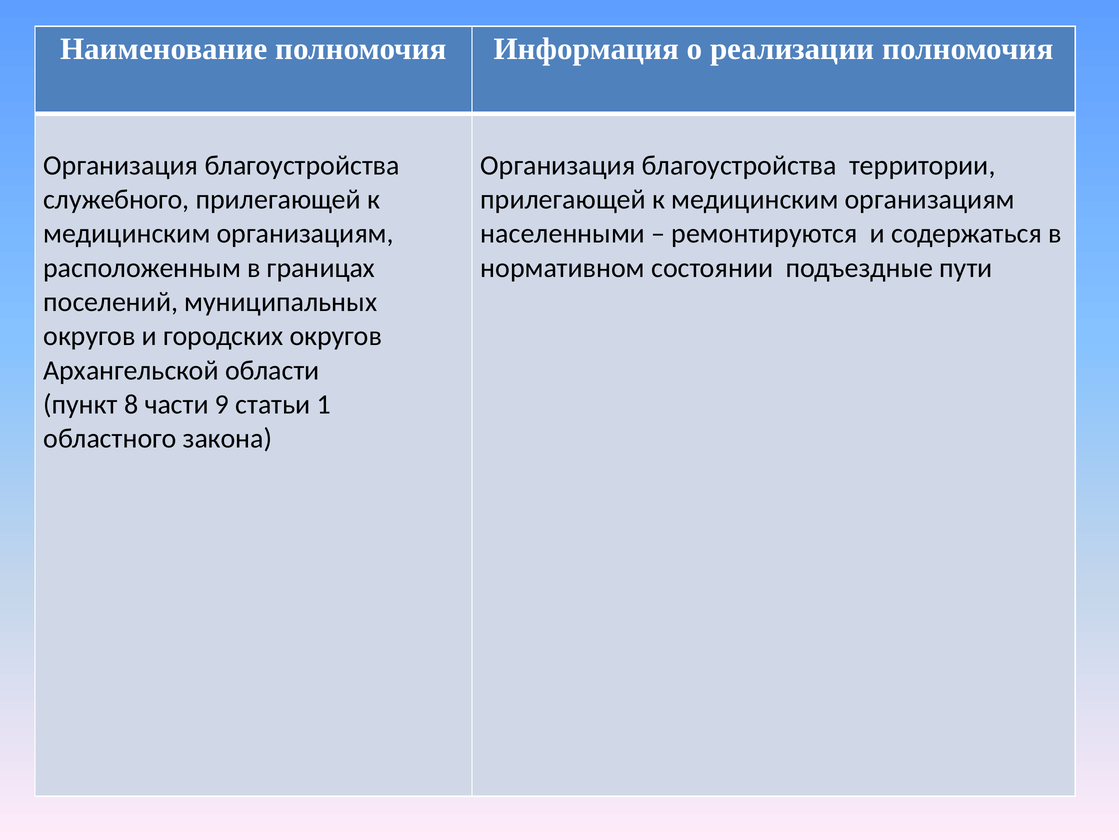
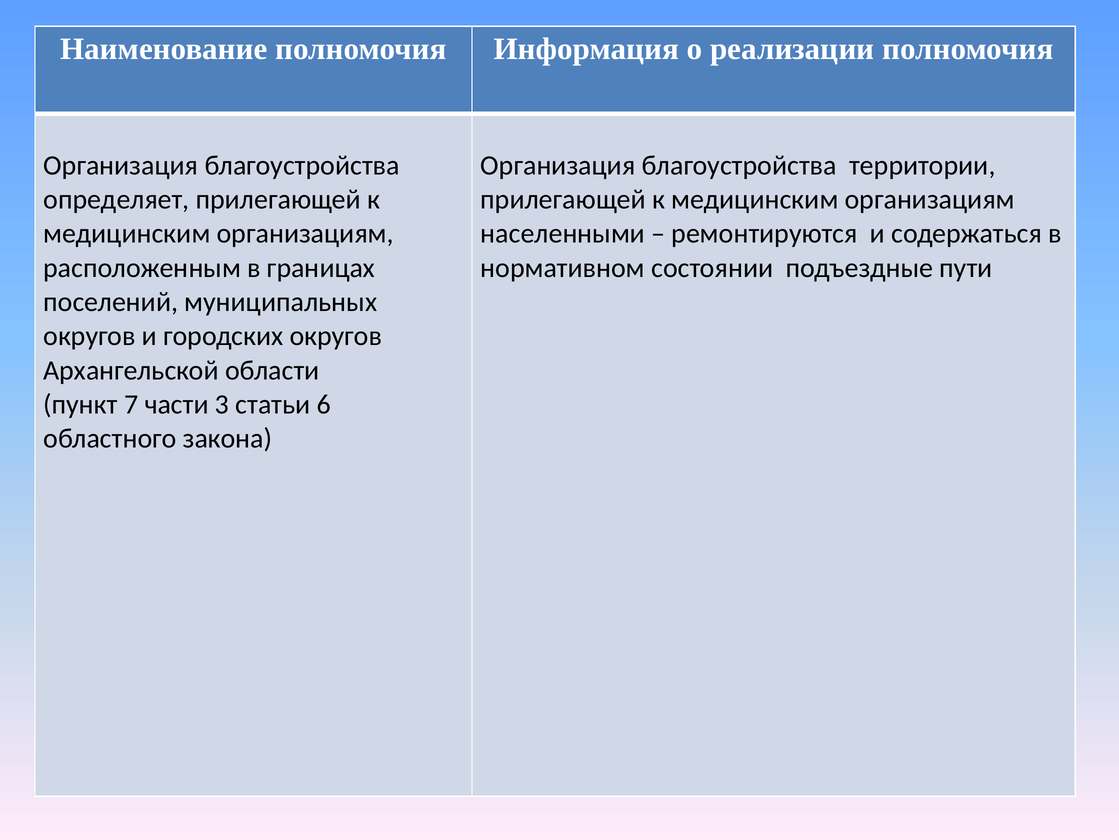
служебного: служебного -> определяет (116, 199)
8: 8 -> 7 (131, 404)
9: 9 -> 3 (222, 404)
1: 1 -> 6 (324, 404)
